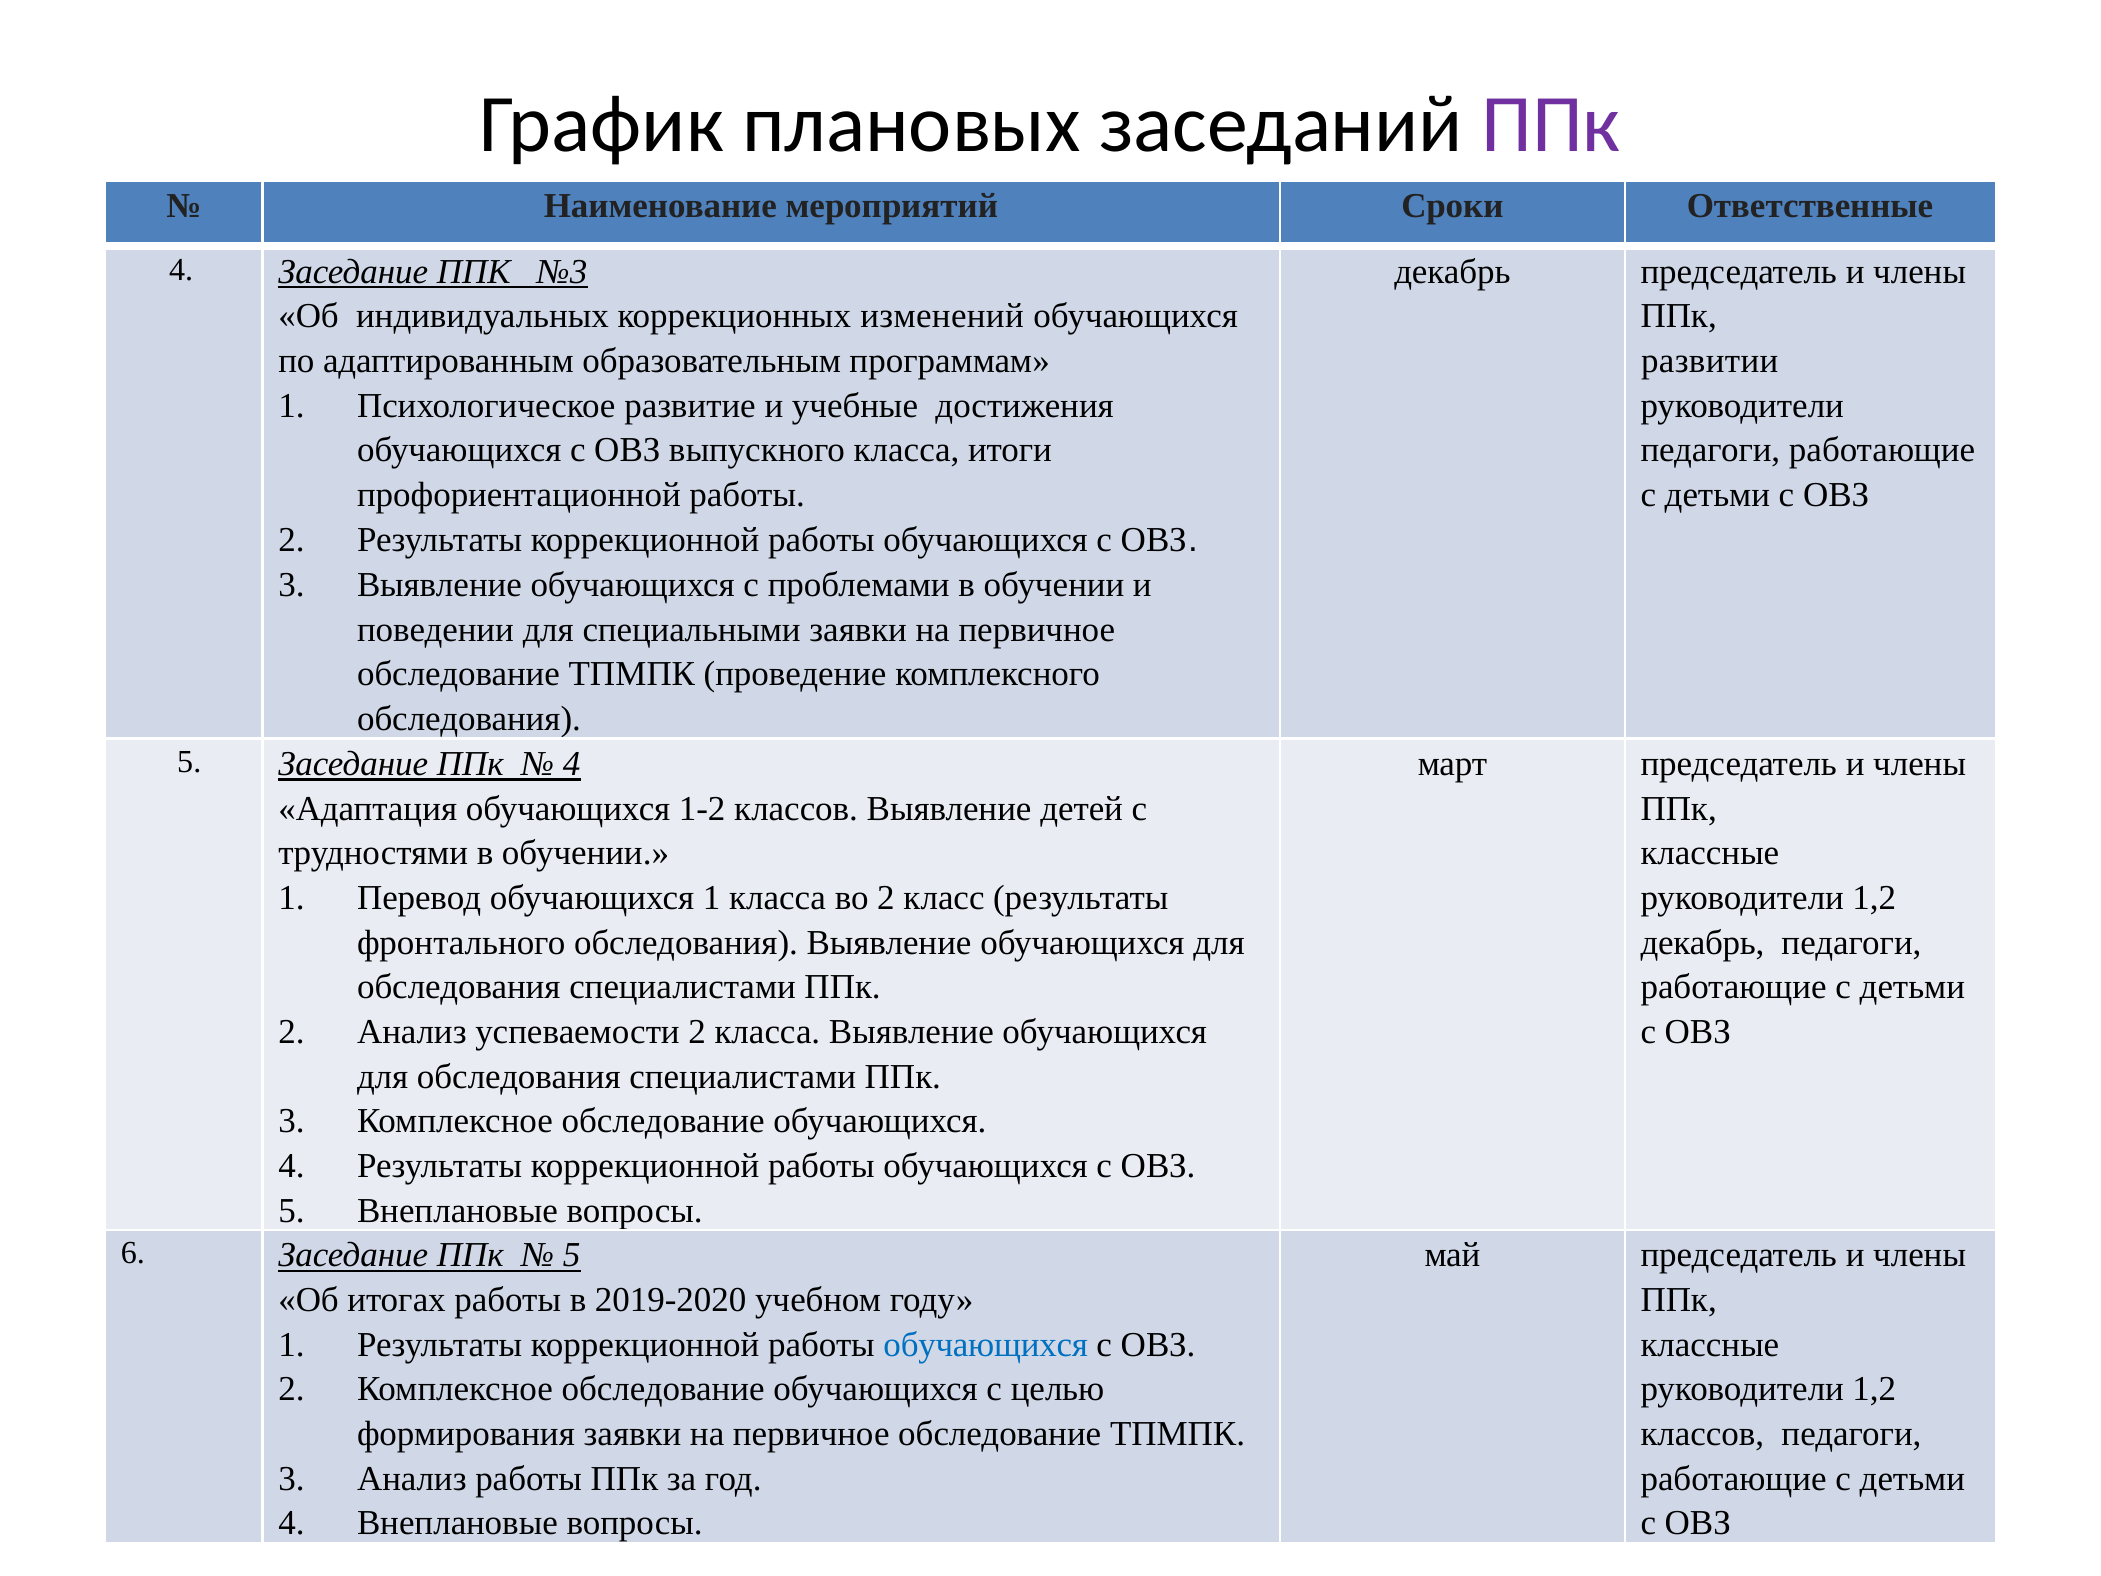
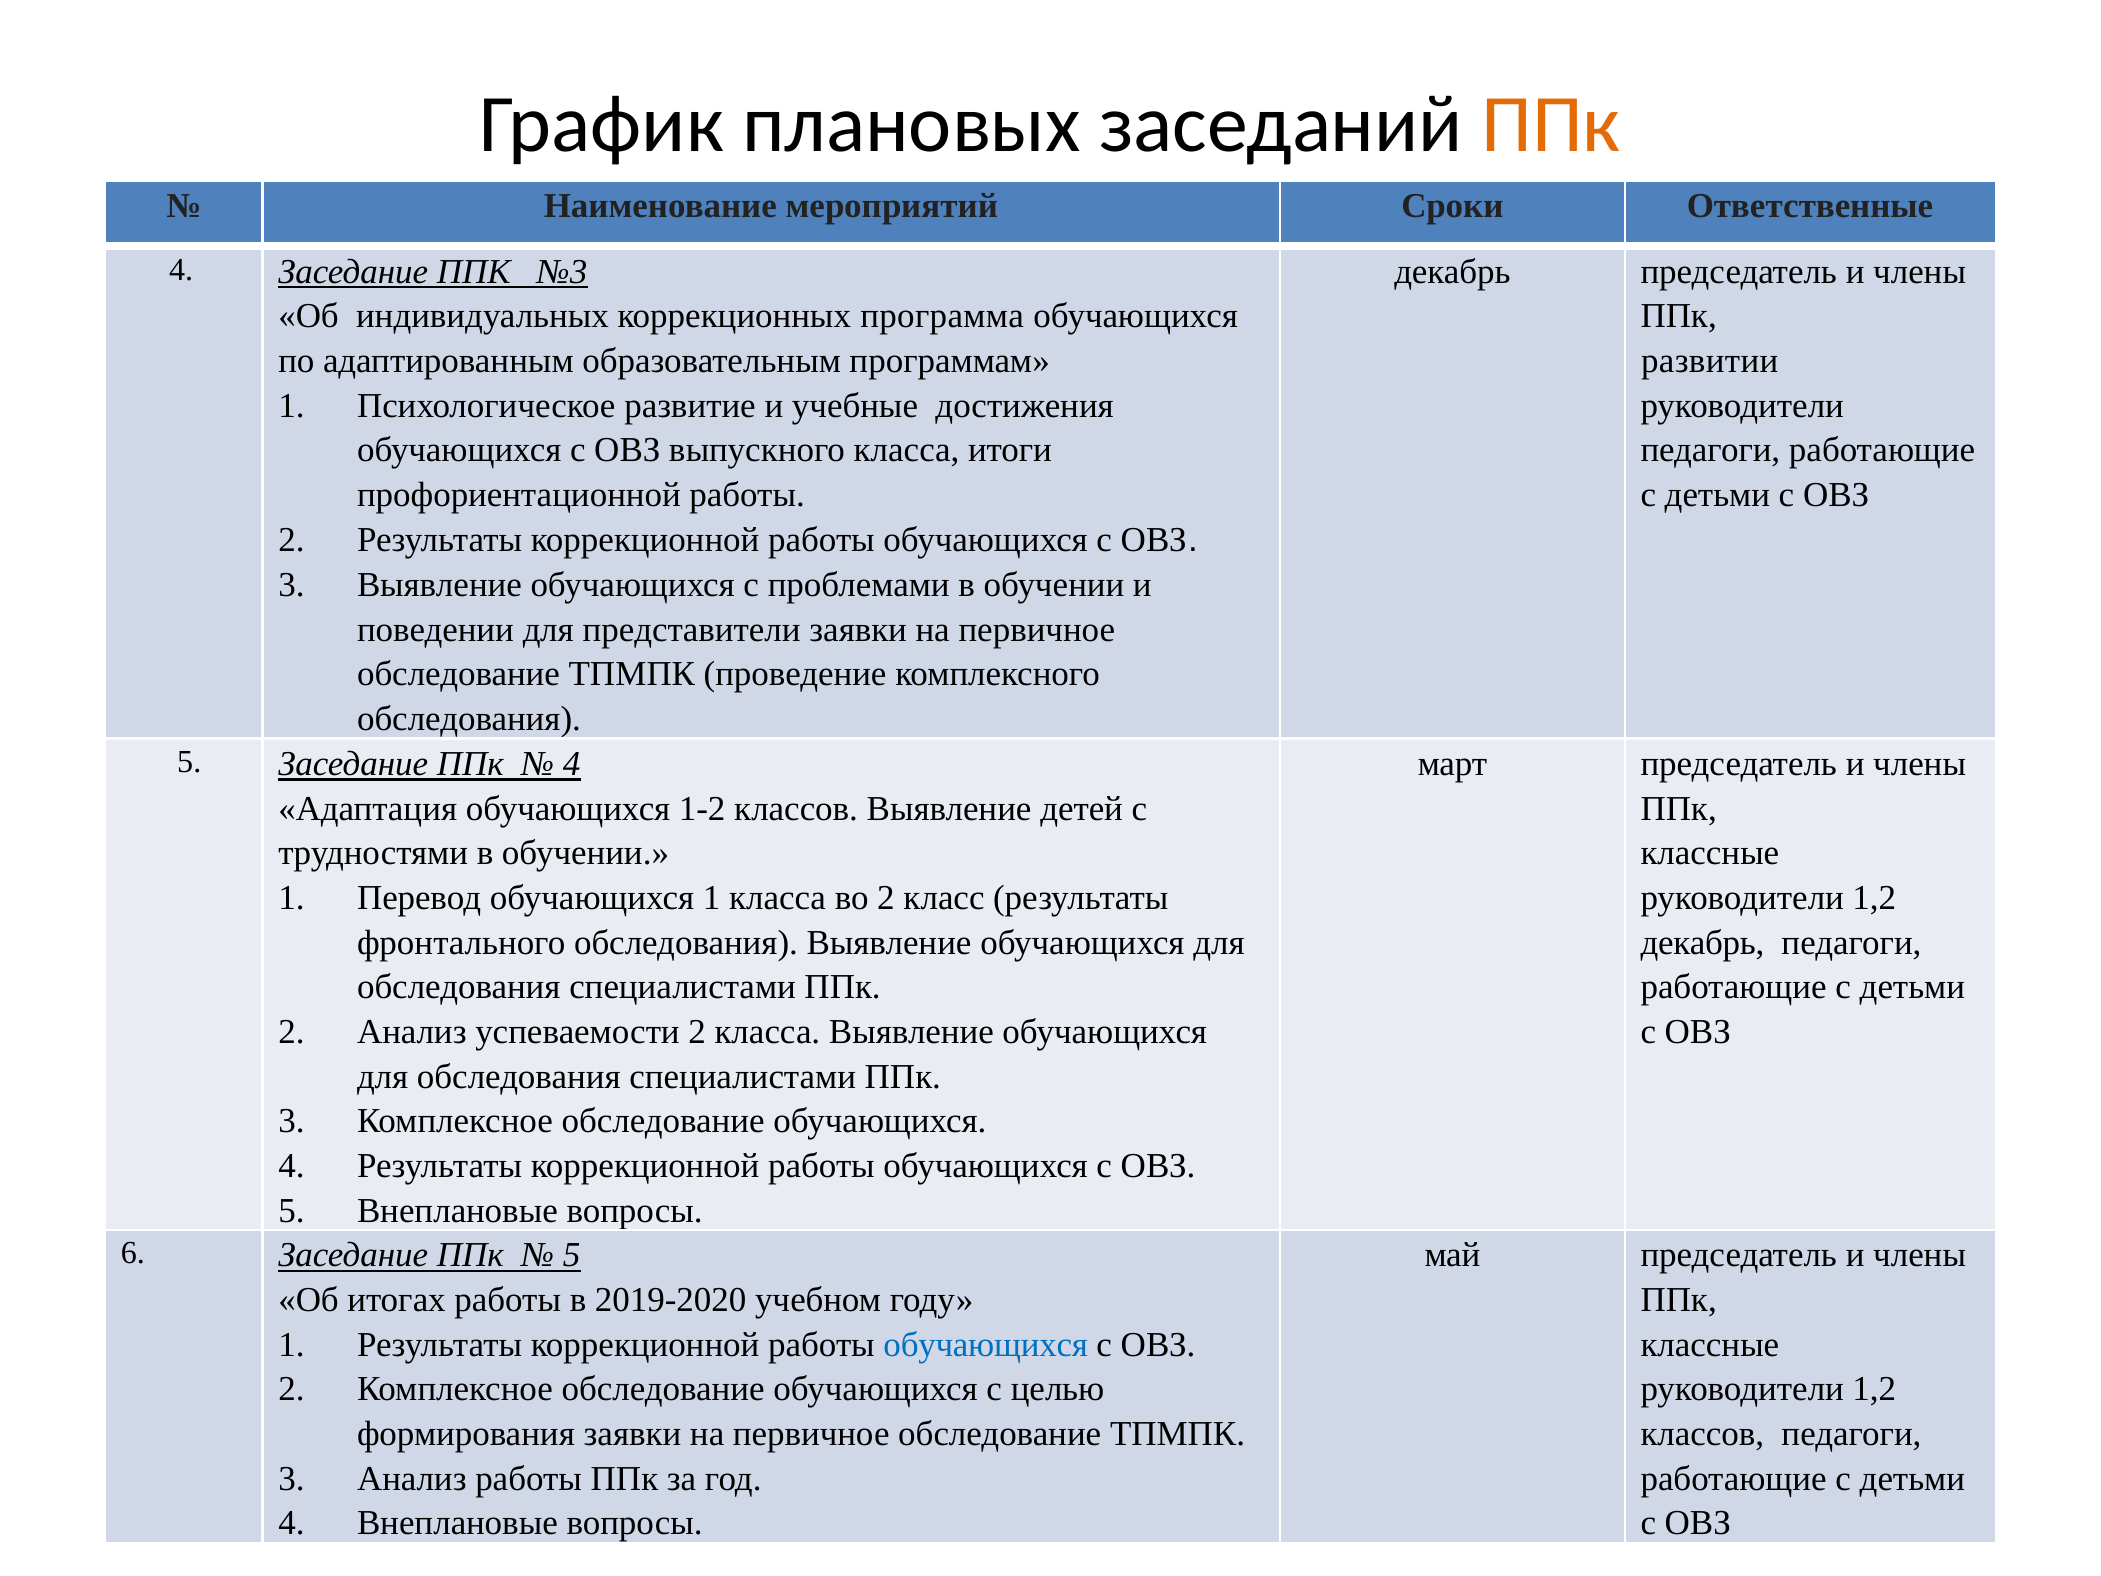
ППк colour: purple -> orange (1551, 124)
изменений: изменений -> программа (942, 316)
специальными: специальными -> представители (692, 630)
